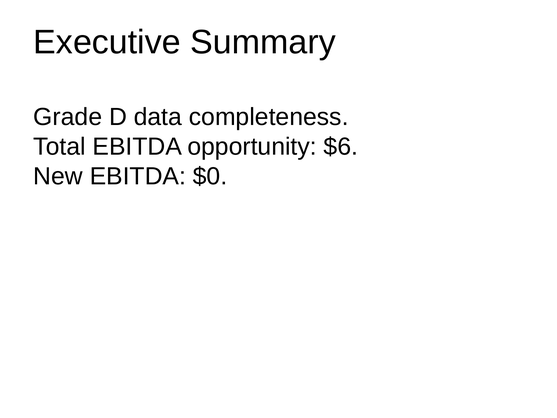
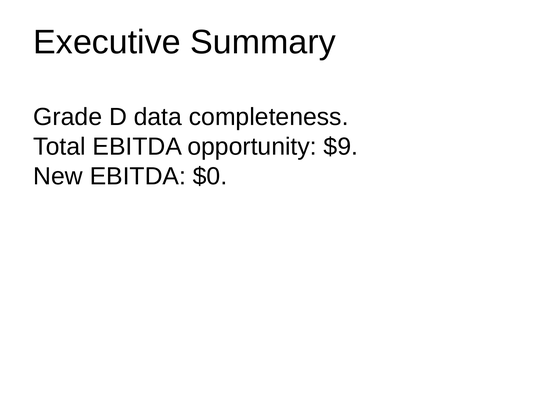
$6: $6 -> $9 (341, 147)
